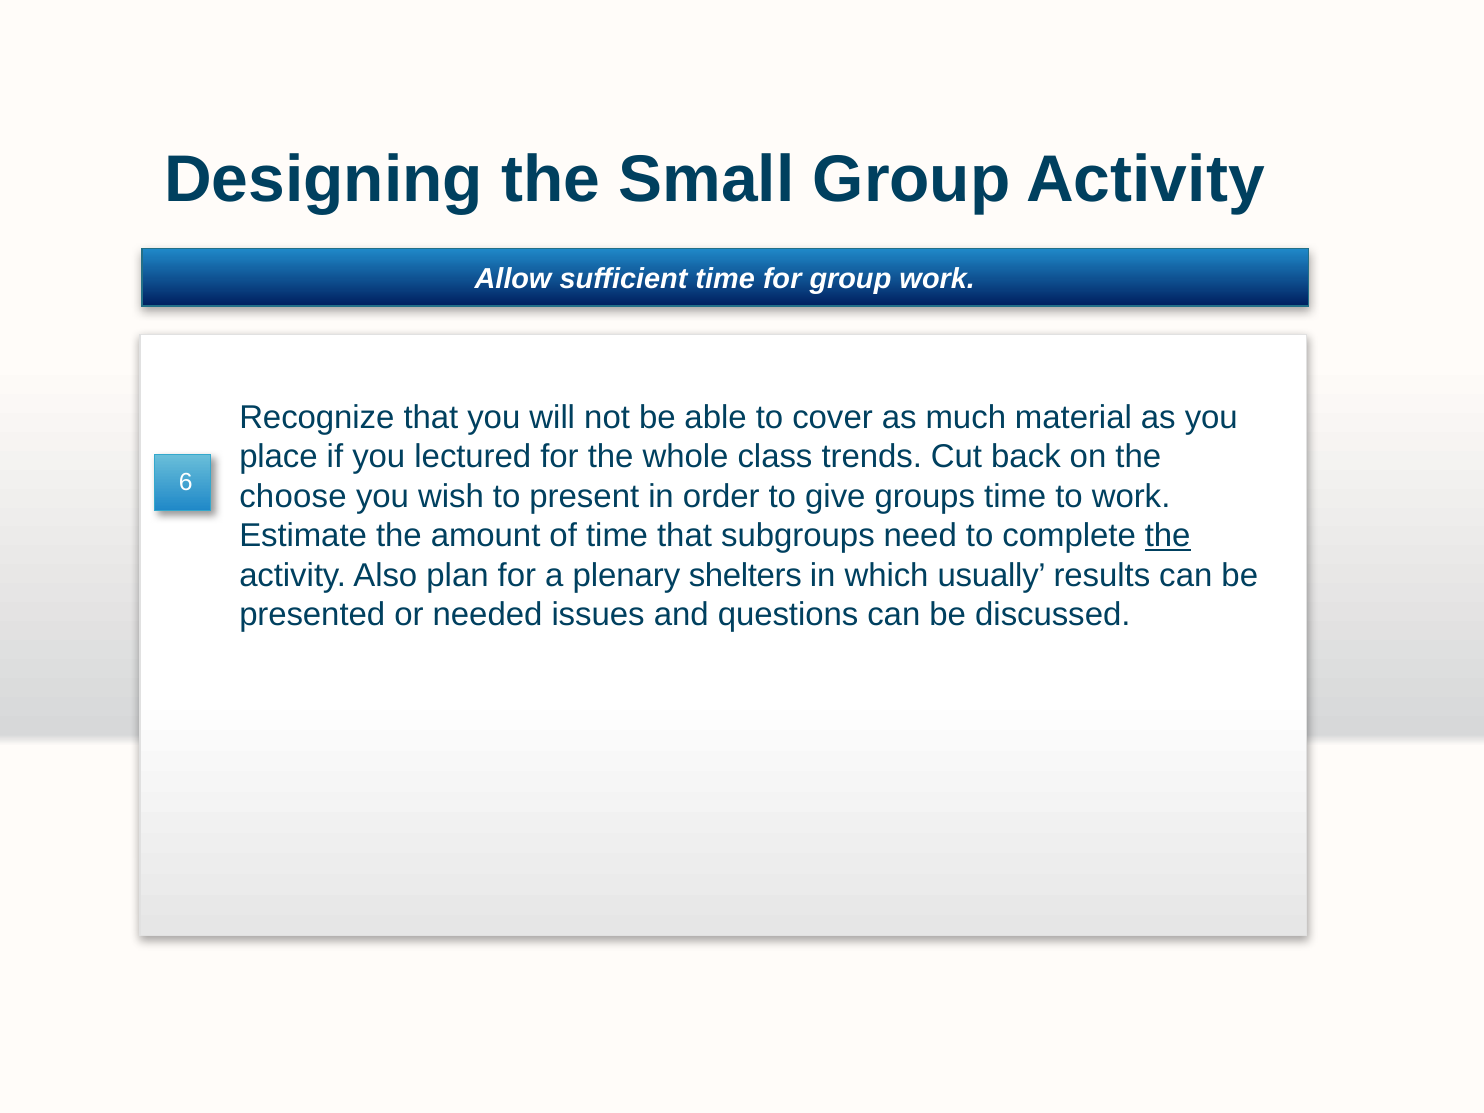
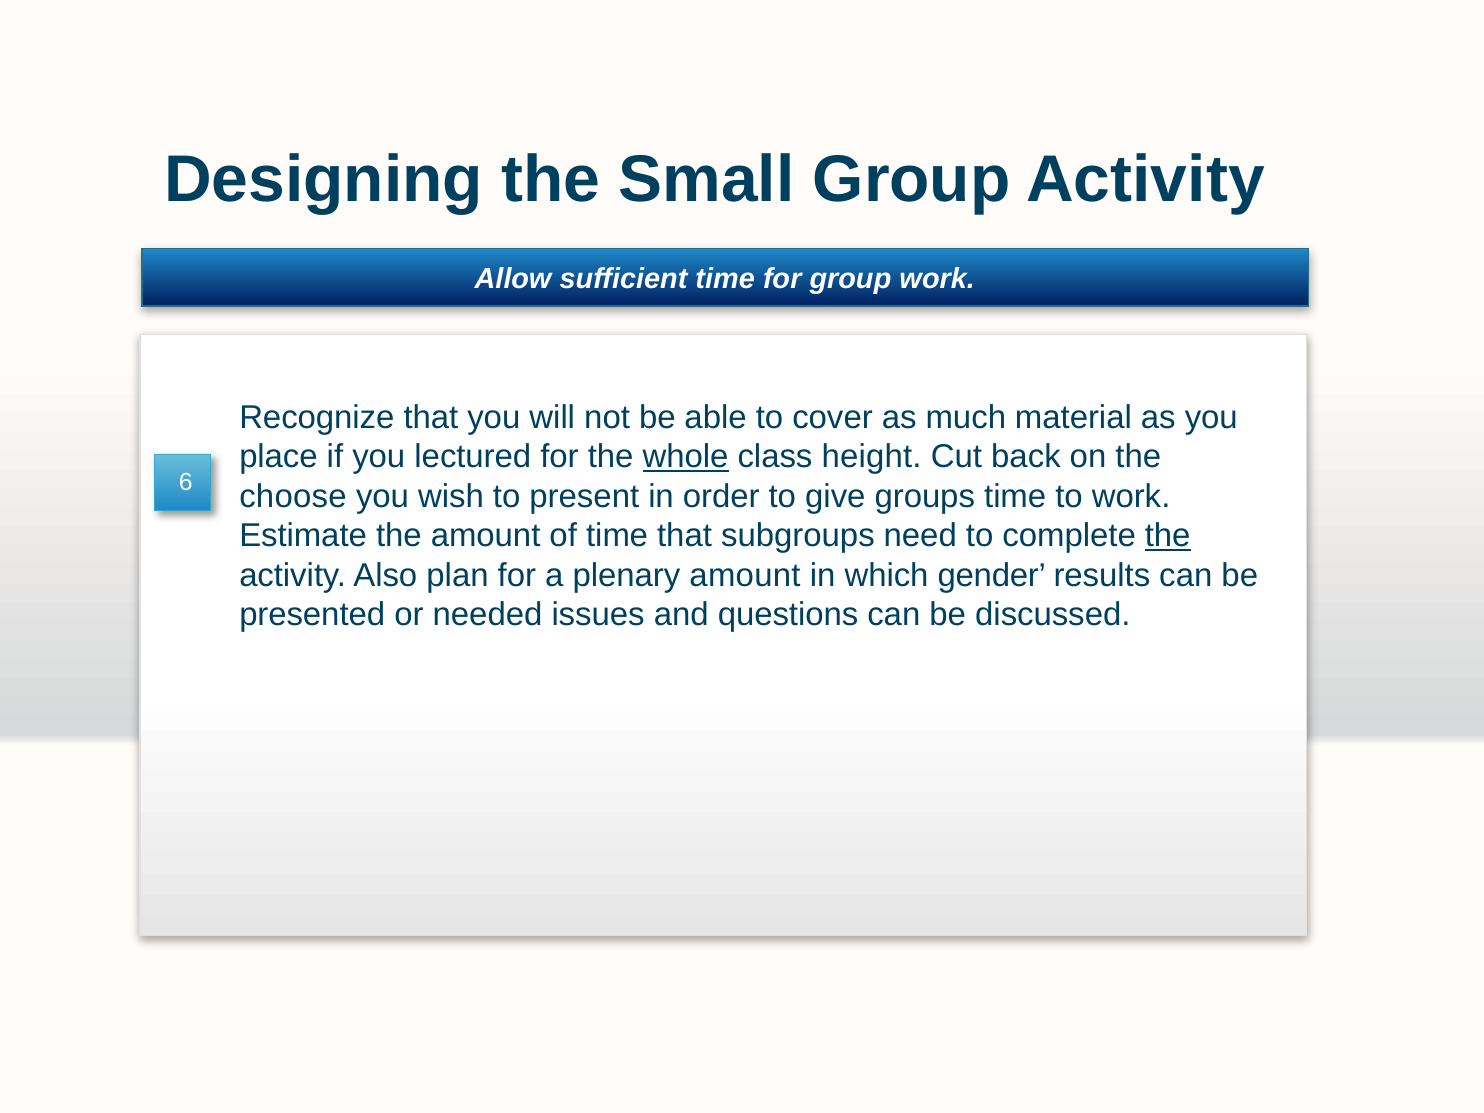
whole underline: none -> present (686, 457)
trends: trends -> height (872, 457)
plenary shelters: shelters -> amount (745, 575)
usually: usually -> gender (992, 575)
